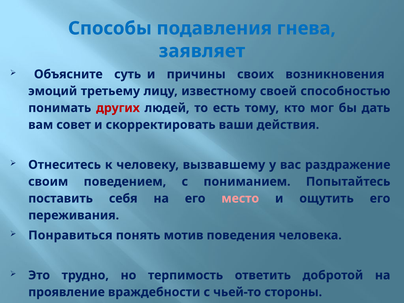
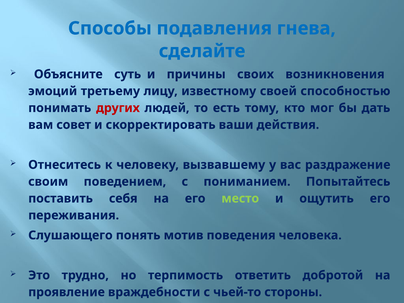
заявляет: заявляет -> сделайте (202, 51)
место colour: pink -> light green (240, 198)
Понравиться: Понравиться -> Слушающего (70, 235)
